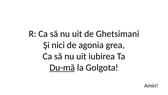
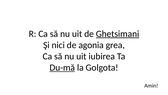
Ghetsimani underline: none -> present (118, 34)
